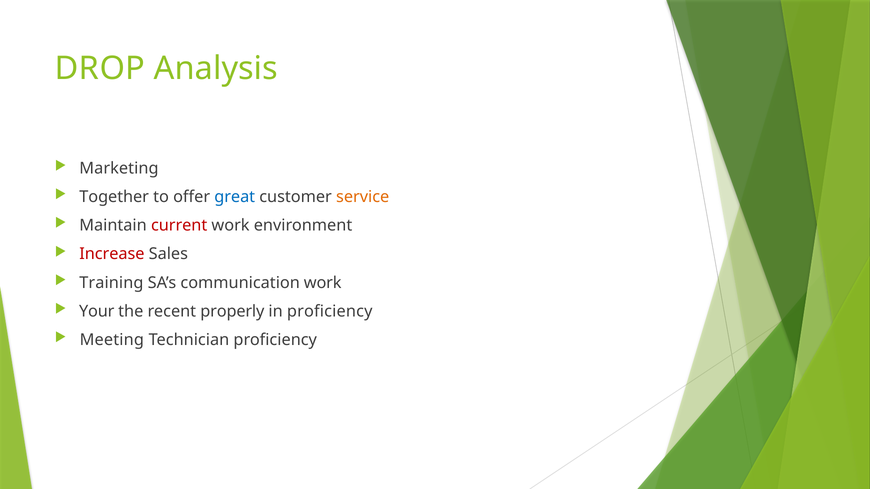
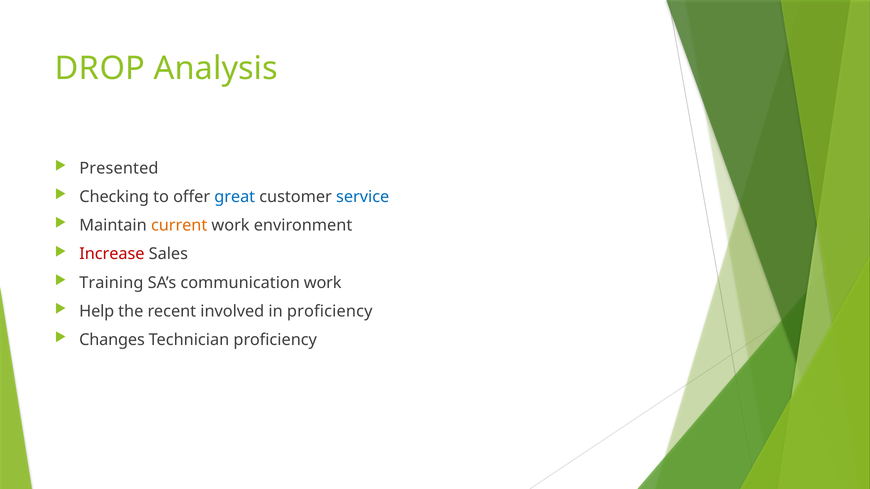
Marketing: Marketing -> Presented (119, 168)
Together: Together -> Checking (114, 197)
service colour: orange -> blue (363, 197)
current colour: red -> orange (179, 226)
Your: Your -> Help (97, 312)
properly: properly -> involved (232, 312)
Meeting: Meeting -> Changes (112, 340)
